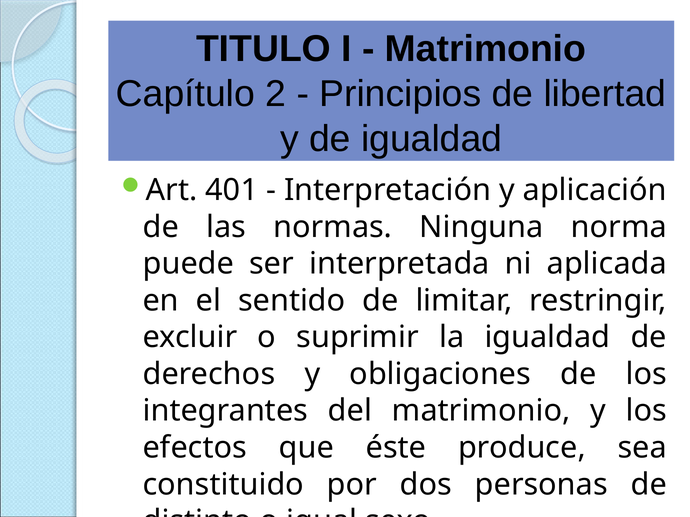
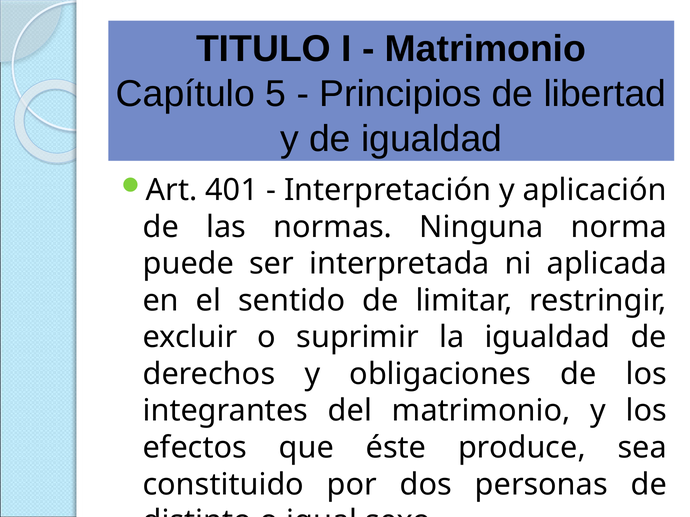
2: 2 -> 5 (276, 94)
